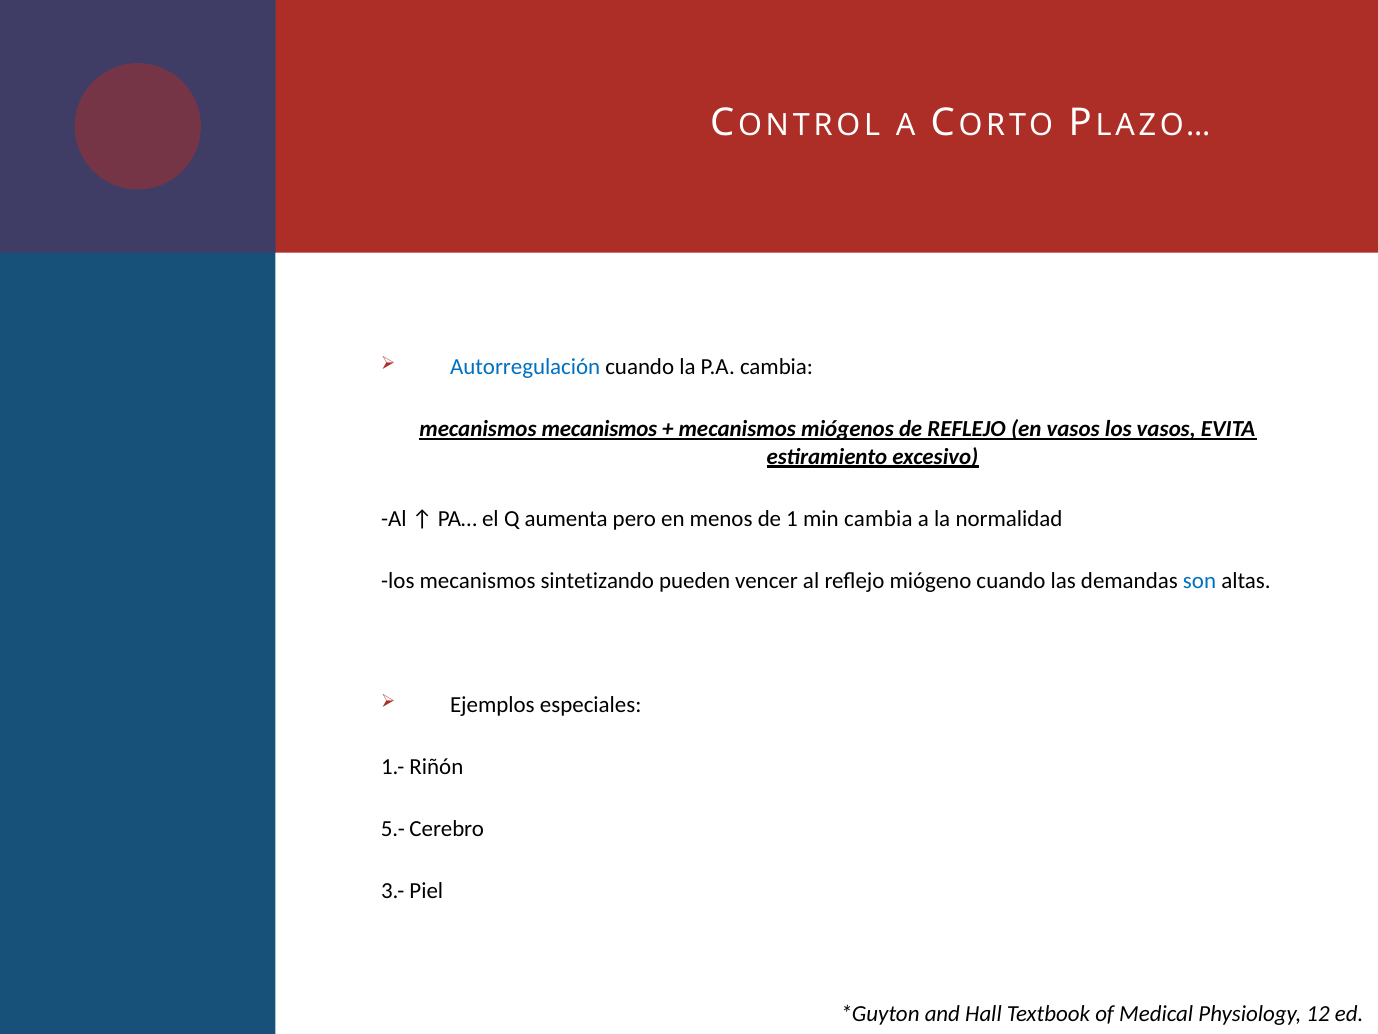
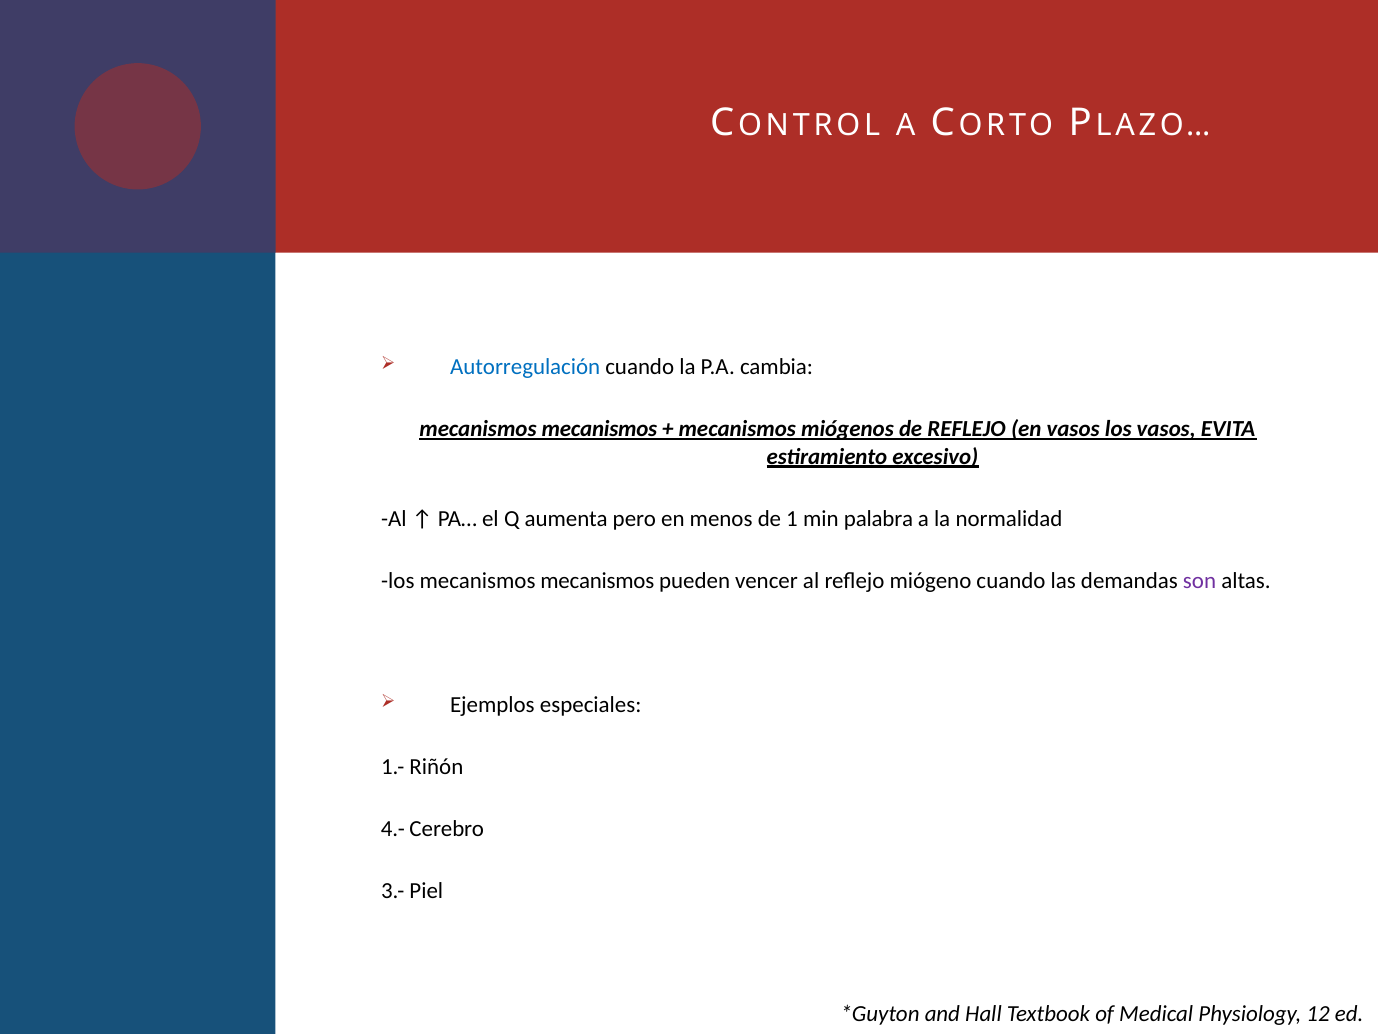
min cambia: cambia -> palabra (879, 518)
los mecanismos sintetizando: sintetizando -> mecanismos (597, 580)
son colour: blue -> purple (1200, 580)
5.-: 5.- -> 4.- (393, 828)
